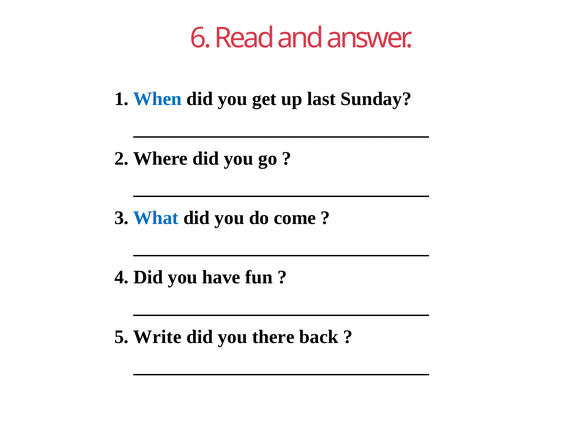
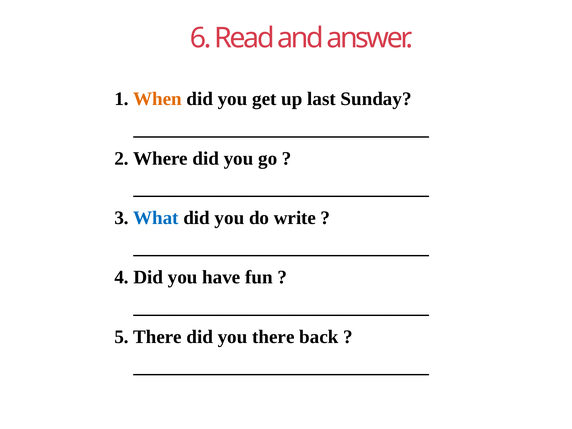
When colour: blue -> orange (157, 99)
come: come -> write (295, 218)
5 Write: Write -> There (157, 337)
